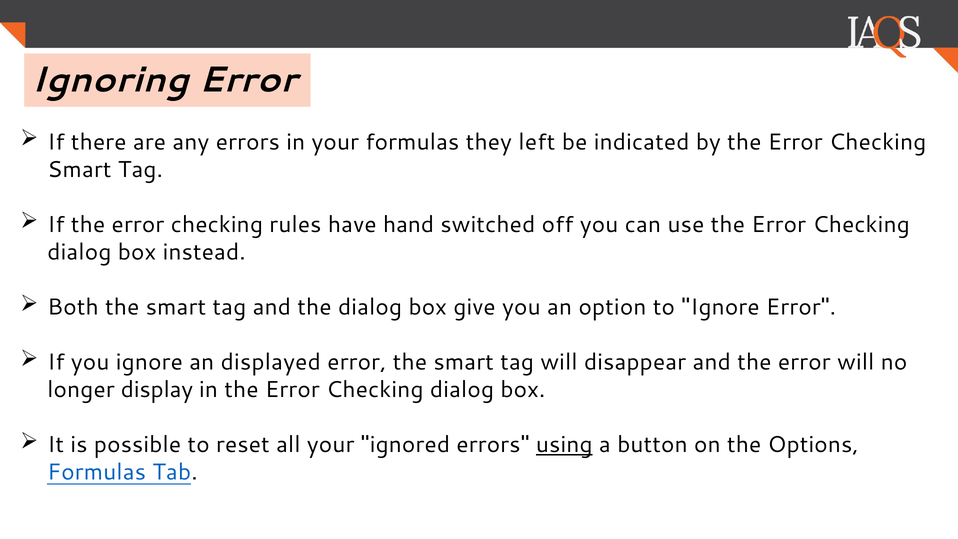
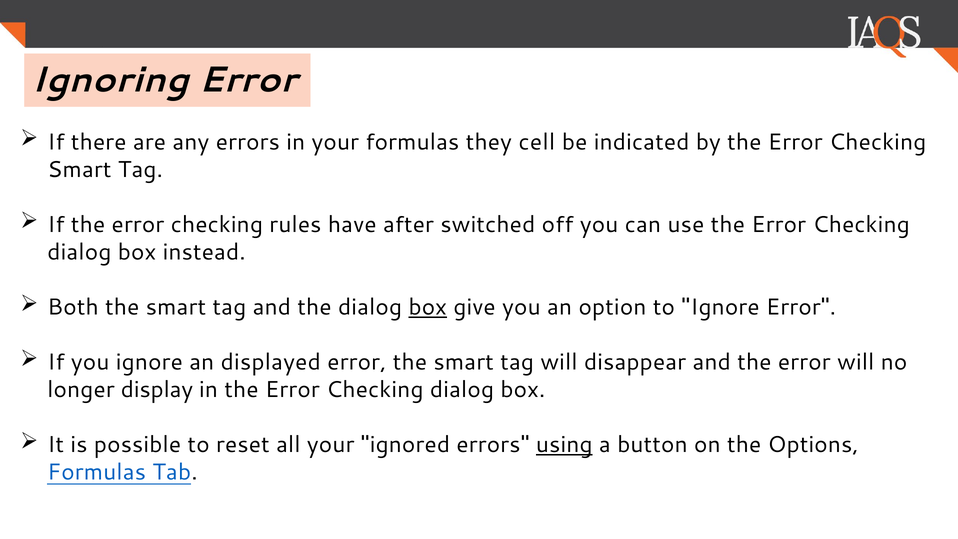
left: left -> cell (537, 142)
hand: hand -> after (408, 225)
box underline: none -> present (428, 307)
